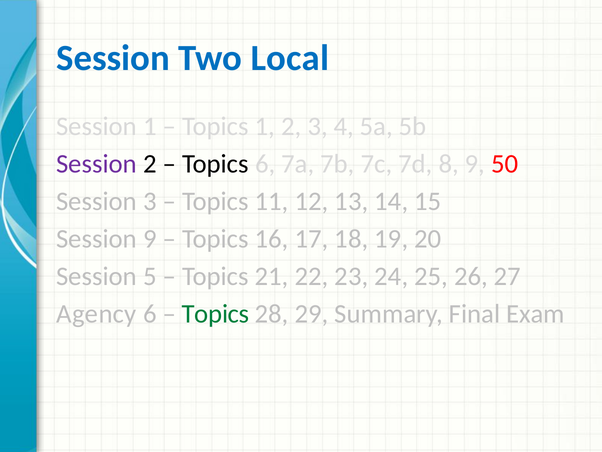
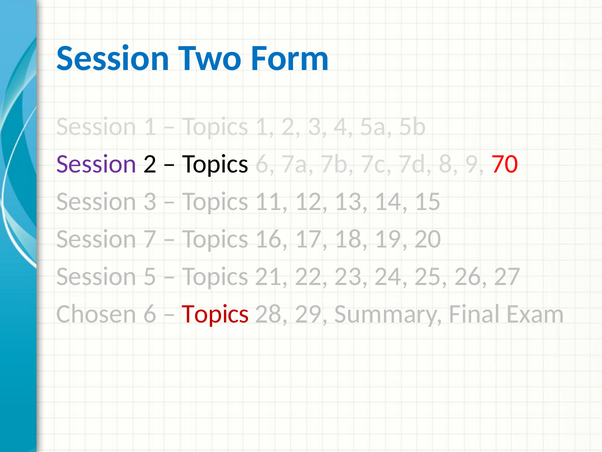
Local: Local -> Form (290, 58)
50: 50 -> 70 (505, 164)
Session 9: 9 -> 7 (150, 239)
Agency: Agency -> Chosen (97, 314)
Topics colour: green -> red (216, 314)
